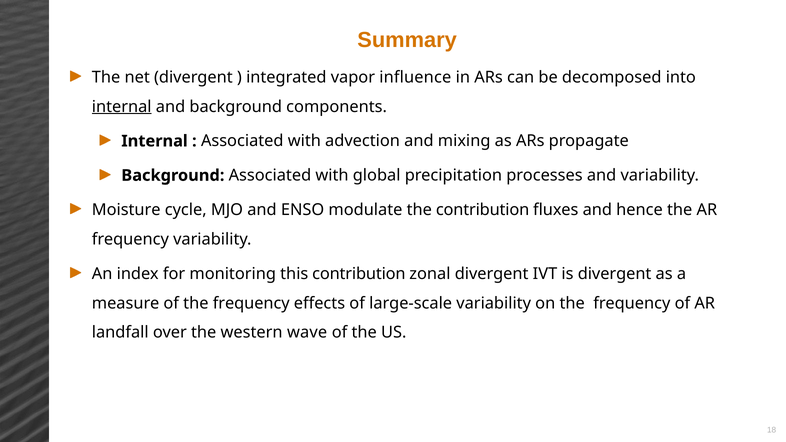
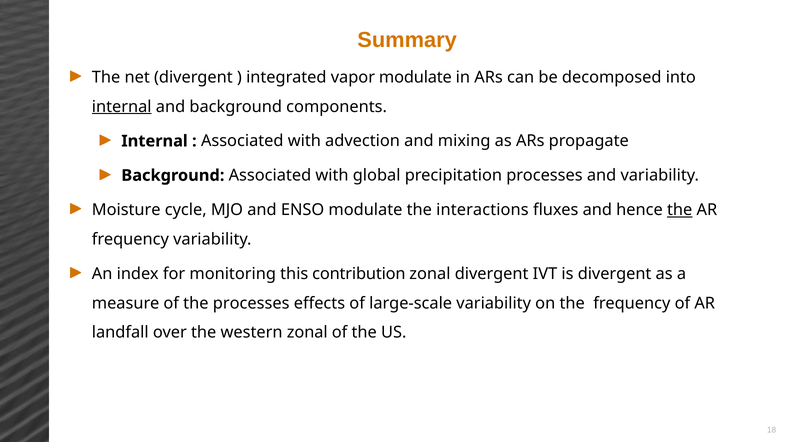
vapor influence: influence -> modulate (415, 77)
the contribution: contribution -> interactions (482, 210)
the underline: none -> present (680, 210)
of the frequency: frequency -> processes (251, 303)
western wave: wave -> zonal (307, 333)
